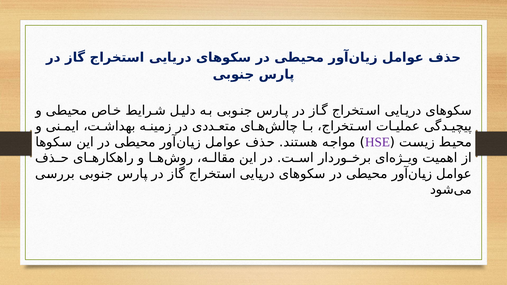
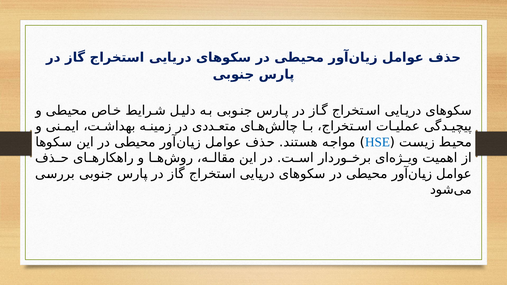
HSE colour: purple -> blue (377, 142)
